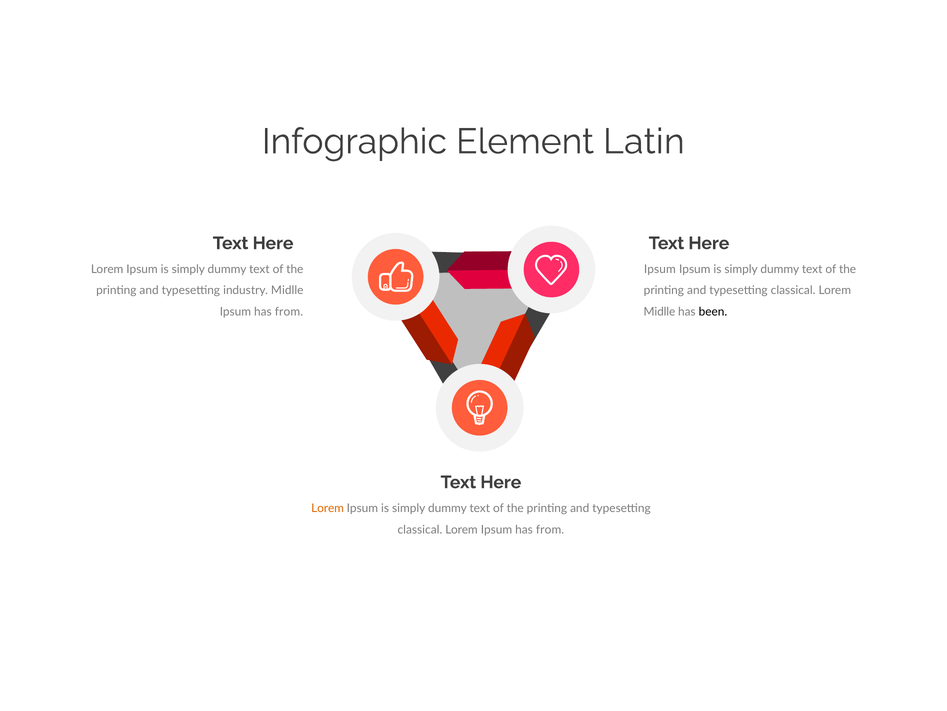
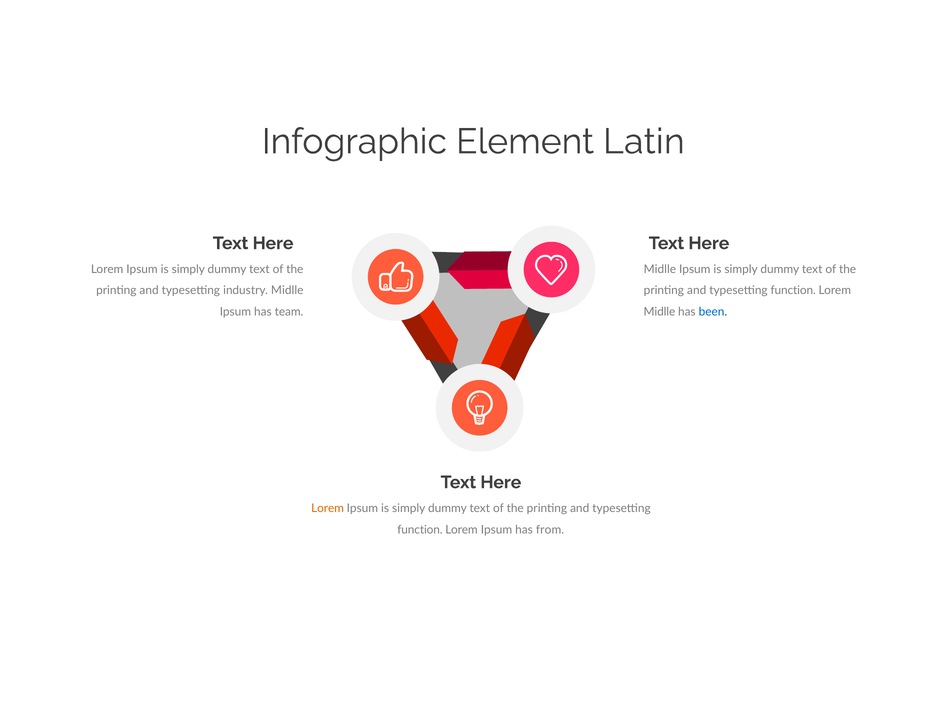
Ipsum: Ipsum -> Midlle (660, 269)
classical: classical -> function (793, 290)
from: from -> team (289, 312)
been colour: black -> blue (713, 312)
classical: classical -> function (420, 529)
